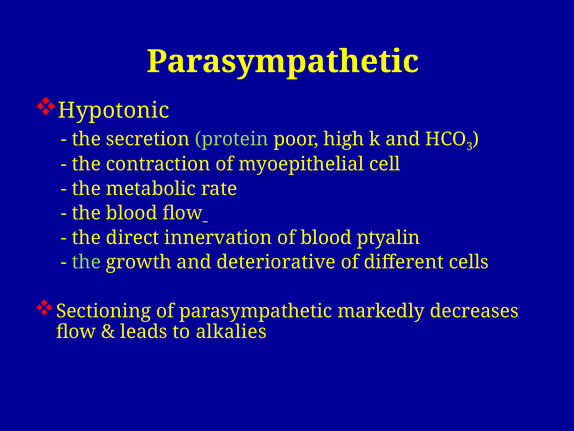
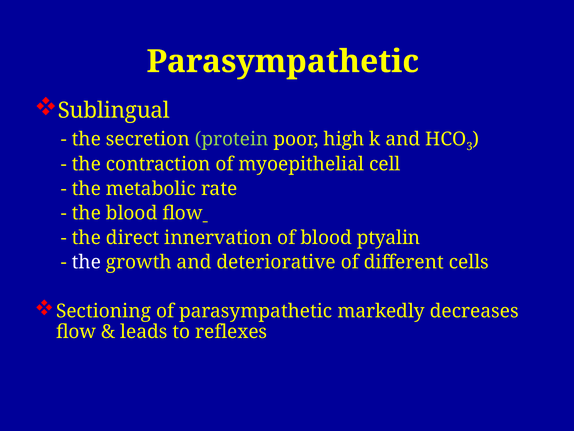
Hypotonic: Hypotonic -> Sublingual (114, 110)
the colour: light green -> white (86, 262)
alkalies: alkalies -> reflexes (231, 332)
